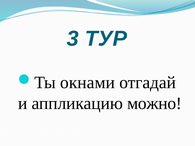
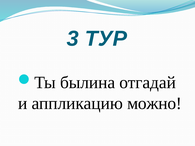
окнами: окнами -> былина (88, 83)
